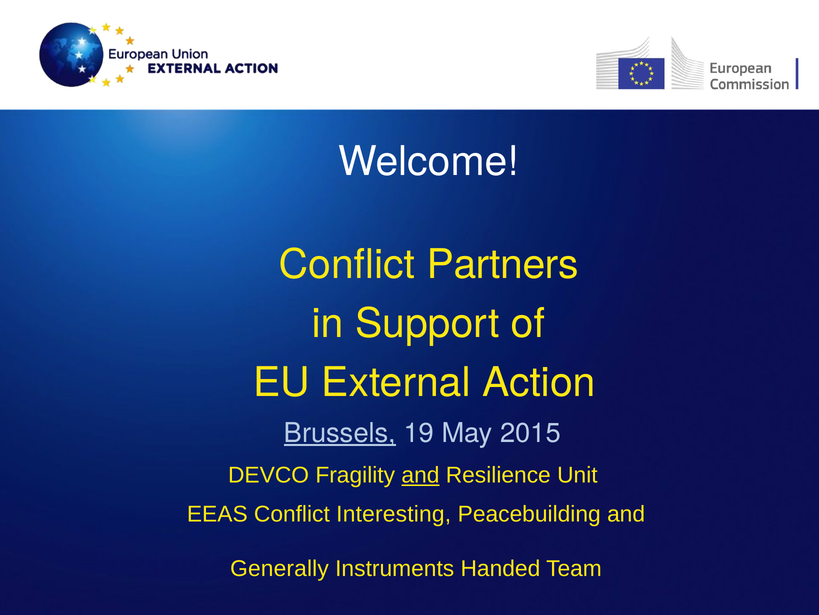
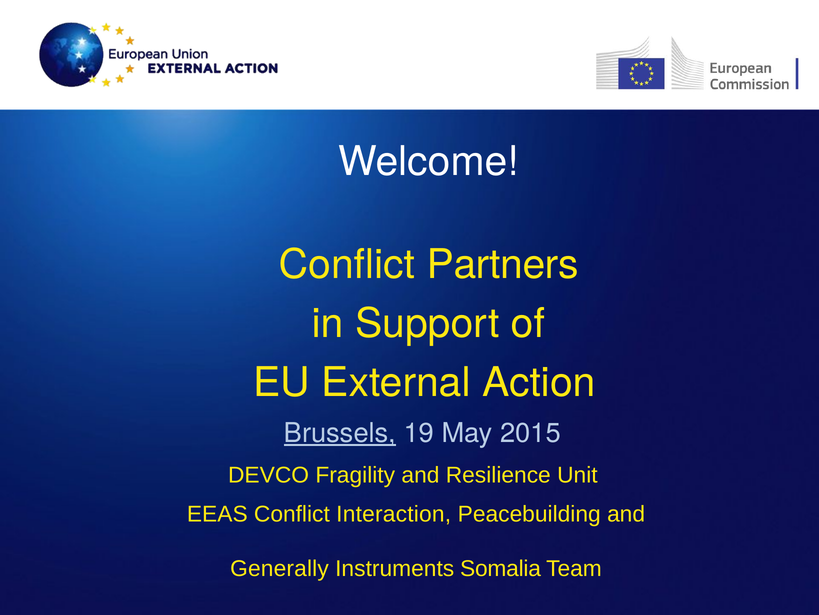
and underline: present -> none (420, 475)
Interesting: Interesting -> Interaction (394, 513)
Handed: Handed -> Somalia (501, 568)
